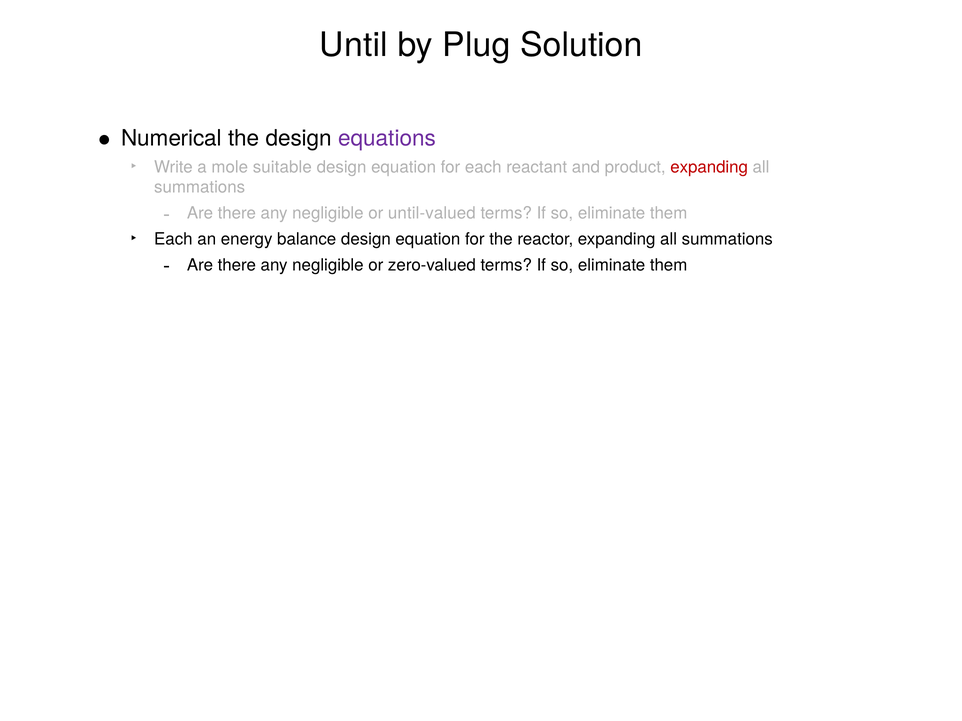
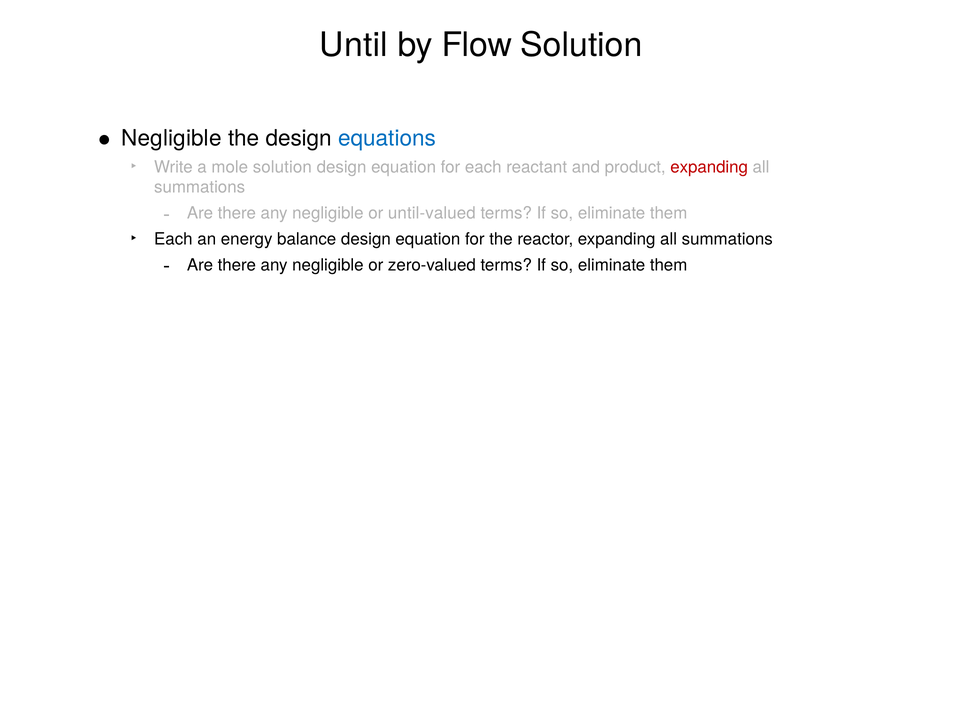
Plug: Plug -> Flow (477, 45)
Numerical: Numerical -> Negligible (171, 138)
equations colour: purple -> blue (387, 138)
mole suitable: suitable -> solution (282, 167)
